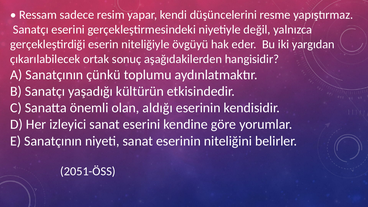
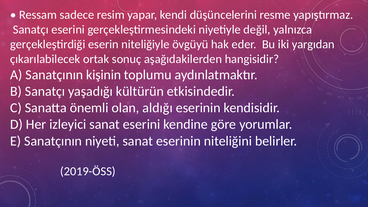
çünkü: çünkü -> kişinin (104, 75)
2051-ÖSS: 2051-ÖSS -> 2019-ÖSS (88, 171)
